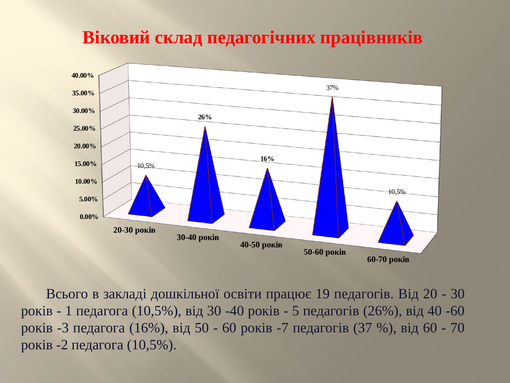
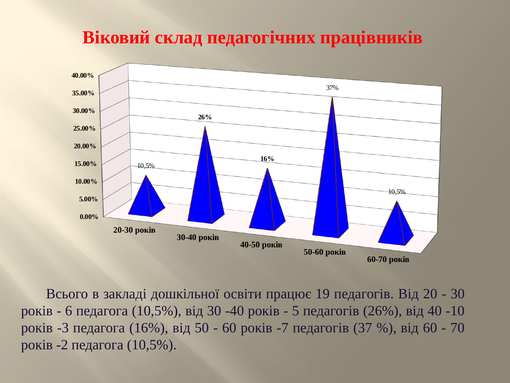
1: 1 -> 6 (69, 310)
-60: -60 -> -10 (455, 310)
